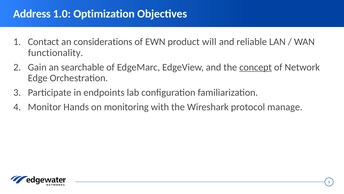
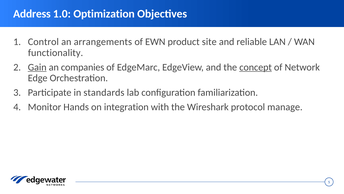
Contact: Contact -> Control (43, 42)
considerations: considerations -> arrangements (103, 42)
will: will -> site (209, 42)
Gain underline: none -> present (37, 67)
searchable: searchable -> companies (83, 67)
endpoints: endpoints -> standards (104, 92)
monitoring: monitoring -> integration (126, 107)
